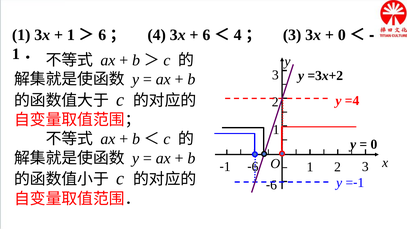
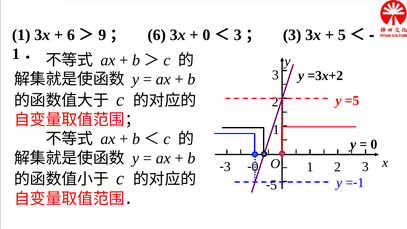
1: 1 -> 6 (71, 35)
6: 6 -> 9 (102, 35)
4: 4 -> 6 (157, 35)
6: 6 -> 0 (206, 35)
4: 4 -> 3 (238, 35)
0: 0 -> 5 (342, 35)
=4: =4 -> =5 (352, 101)
6: 6 -> 0 (255, 167)
1: 1 -> 3 (227, 167)
6: 6 -> 5 (274, 185)
